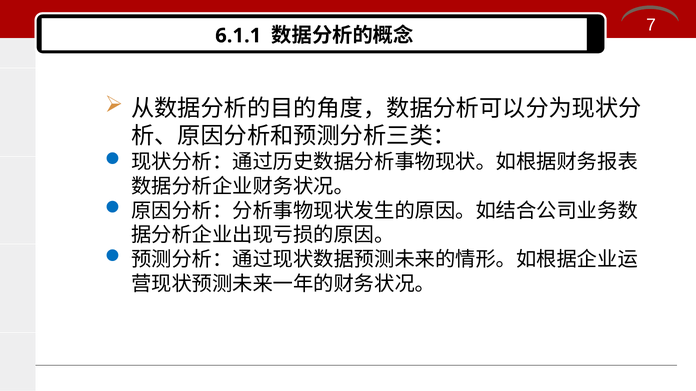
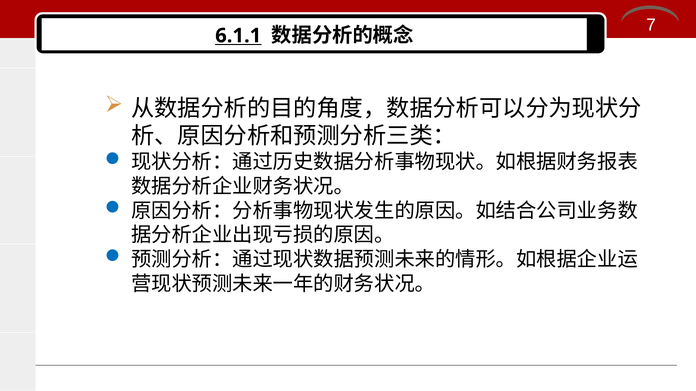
6.1.1 underline: none -> present (238, 36)
